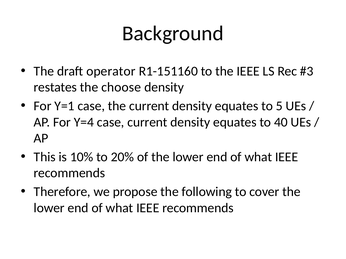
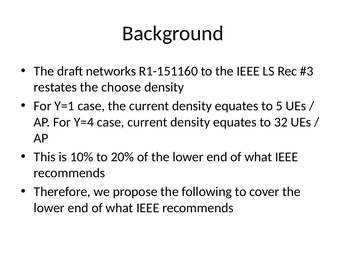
operator: operator -> networks (111, 71)
40: 40 -> 32 (281, 122)
